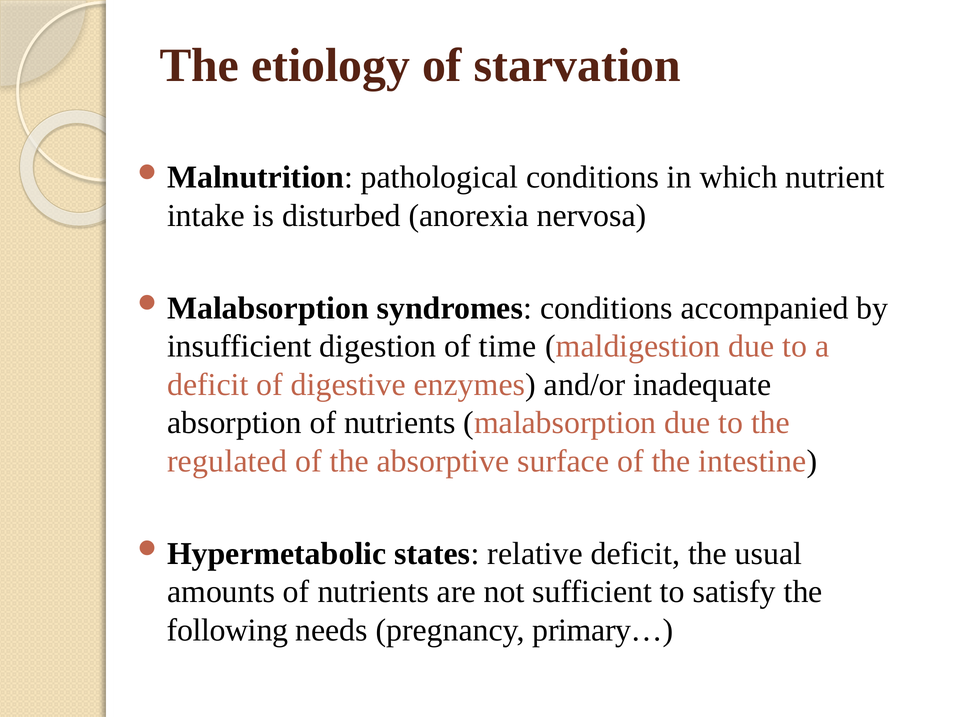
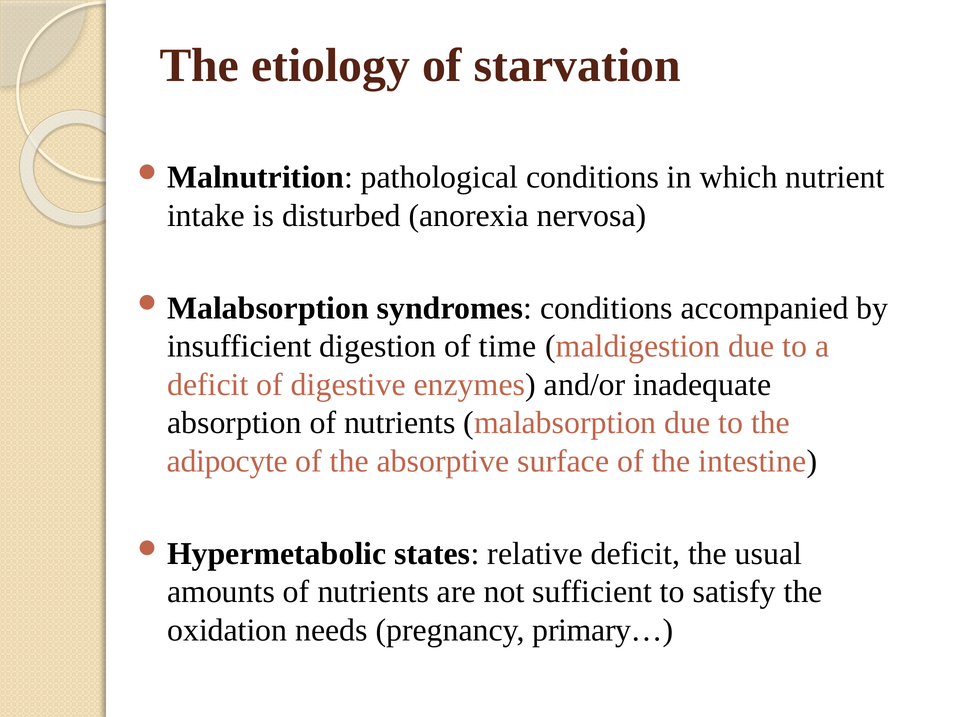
regulated: regulated -> adipocyte (227, 461)
following: following -> oxidation (227, 630)
